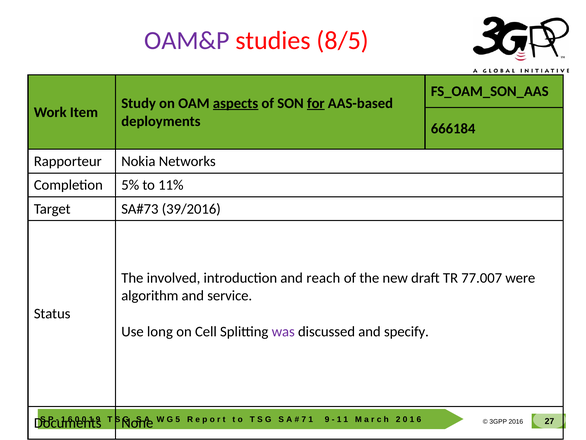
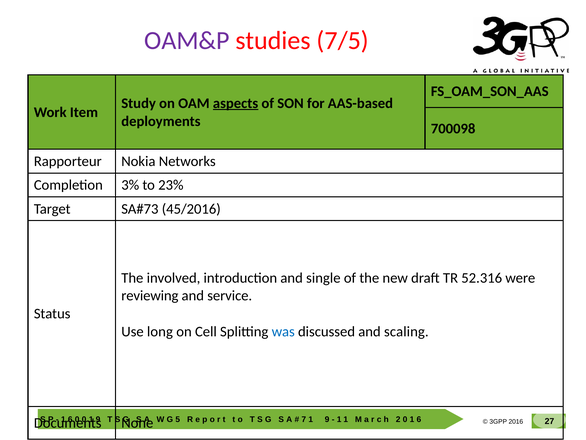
8/5: 8/5 -> 7/5 (343, 40)
for underline: present -> none (316, 103)
666184: 666184 -> 700098 (453, 128)
5%: 5% -> 3% (130, 185)
11%: 11% -> 23% (171, 185)
39/2016: 39/2016 -> 45/2016 (191, 209)
reach: reach -> single (323, 278)
77.007: 77.007 -> 52.316 (482, 278)
algorithm: algorithm -> reviewing (150, 295)
was colour: purple -> blue (283, 331)
specify: specify -> scaling (406, 331)
